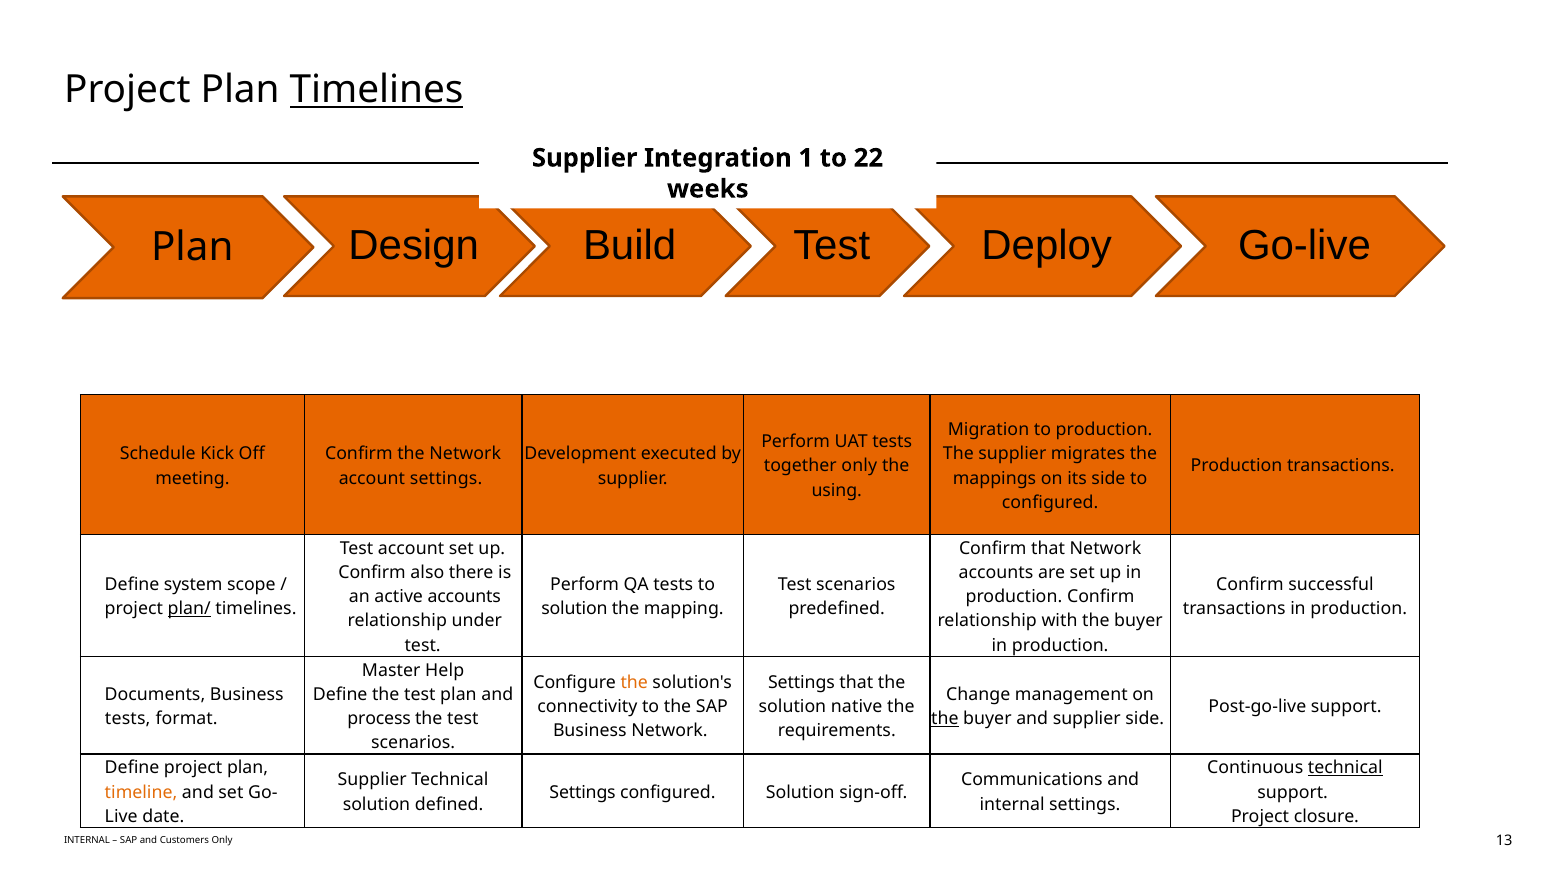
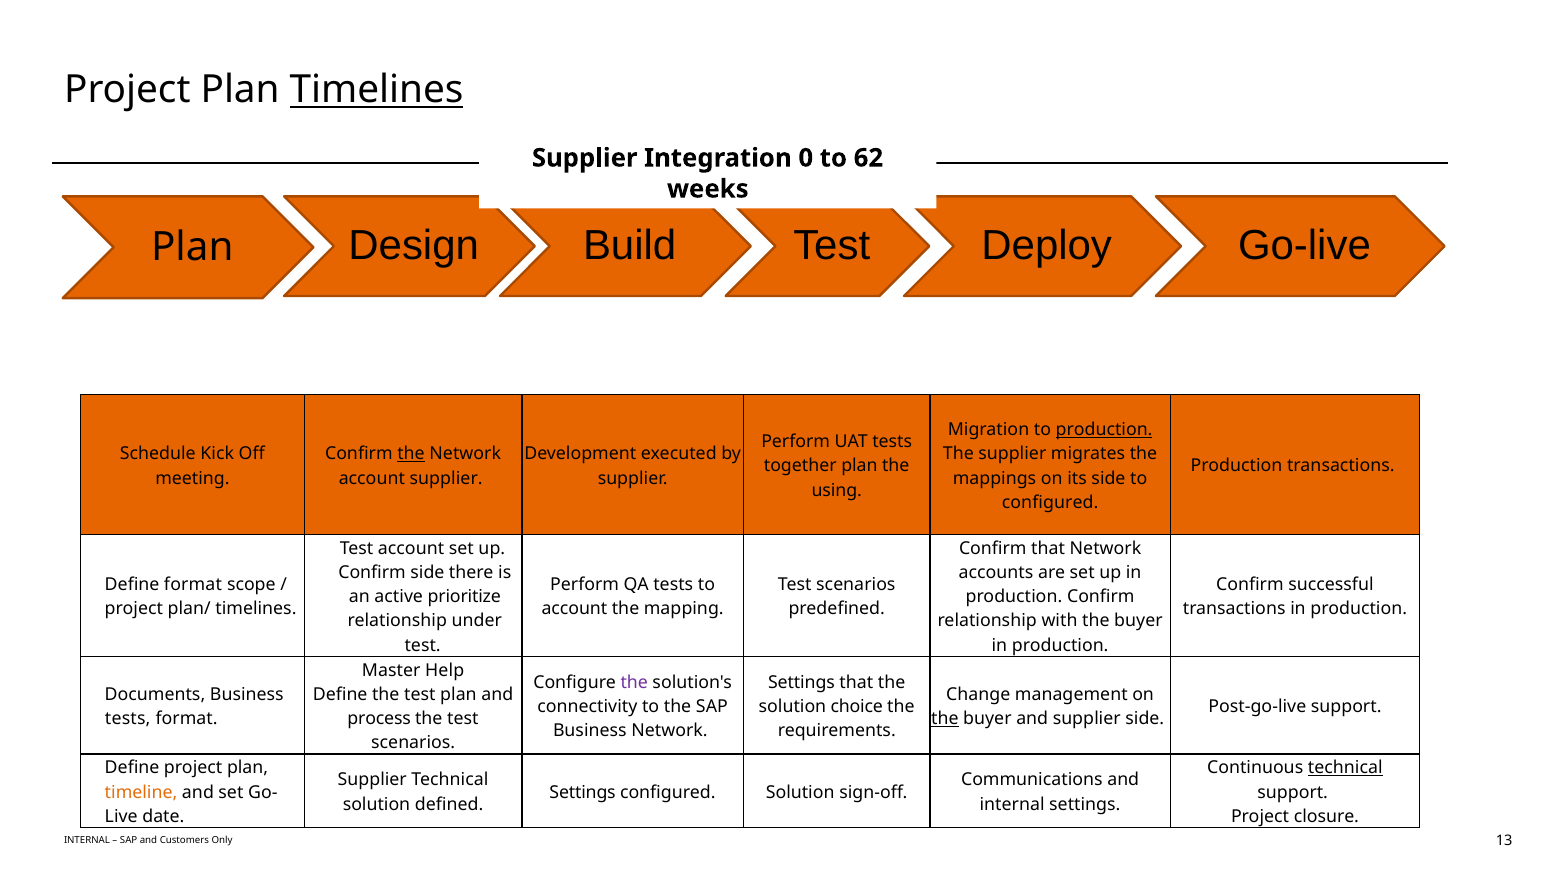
1: 1 -> 0 (806, 158)
22: 22 -> 62 (868, 158)
production underline: none -> present (1104, 430)
the underline: none -> present (411, 454)
together only: only -> plan (859, 466)
account settings: settings -> supplier (446, 478)
Confirm also: also -> side (427, 572)
Define system: system -> format (193, 584)
active accounts: accounts -> prioritize (464, 597)
plan/ underline: present -> none (189, 609)
solution: solution -> account (574, 609)
the colour: orange -> purple (634, 682)
native: native -> choice (857, 706)
